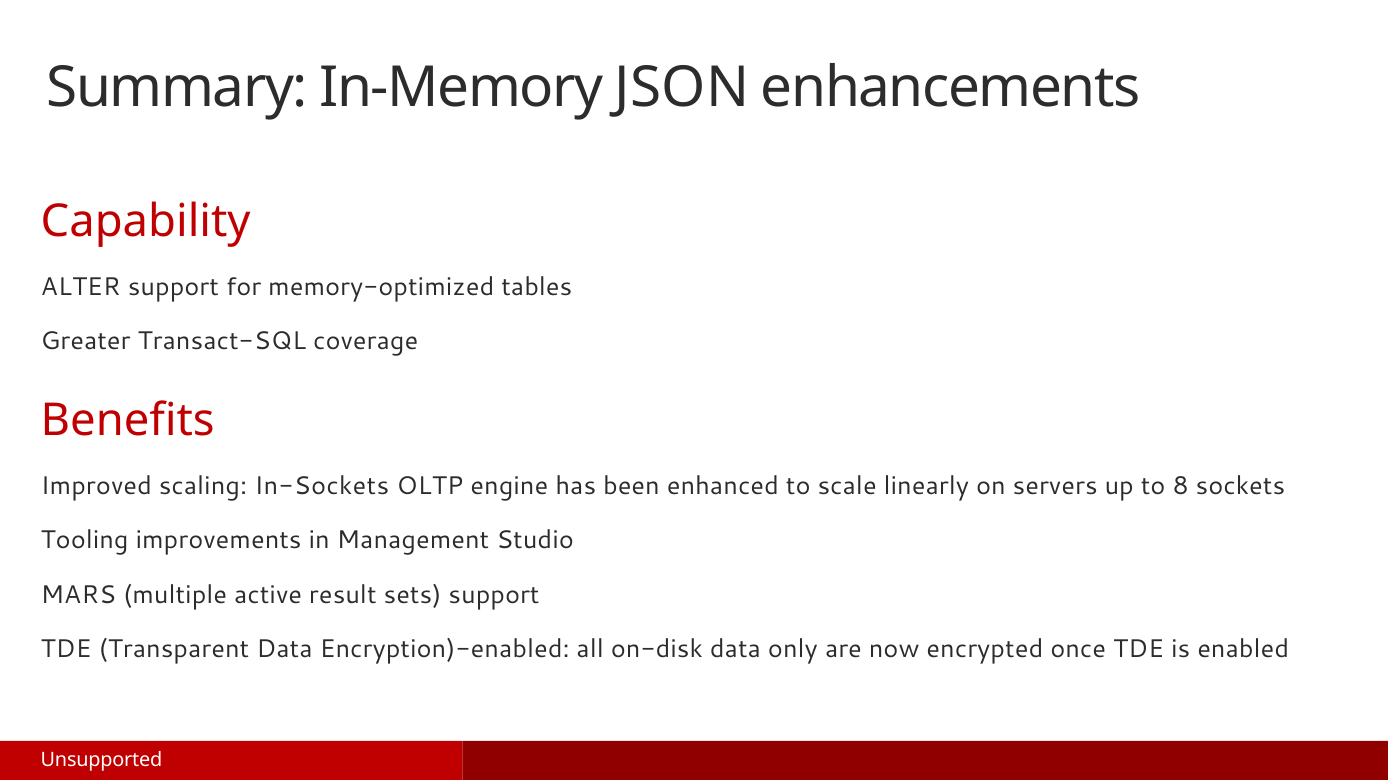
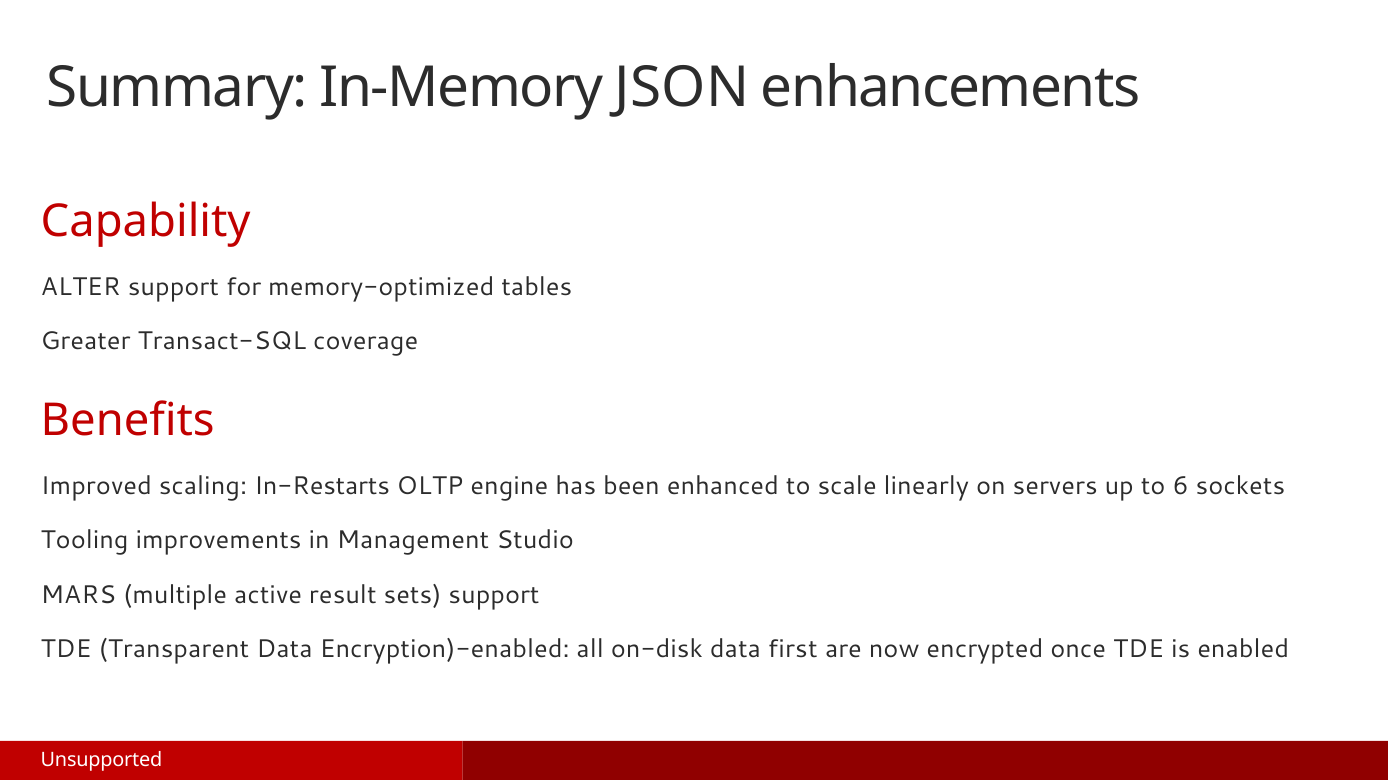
In-Sockets: In-Sockets -> In-Restarts (322, 486)
8: 8 -> 6 (1181, 486)
only: only -> first (793, 650)
